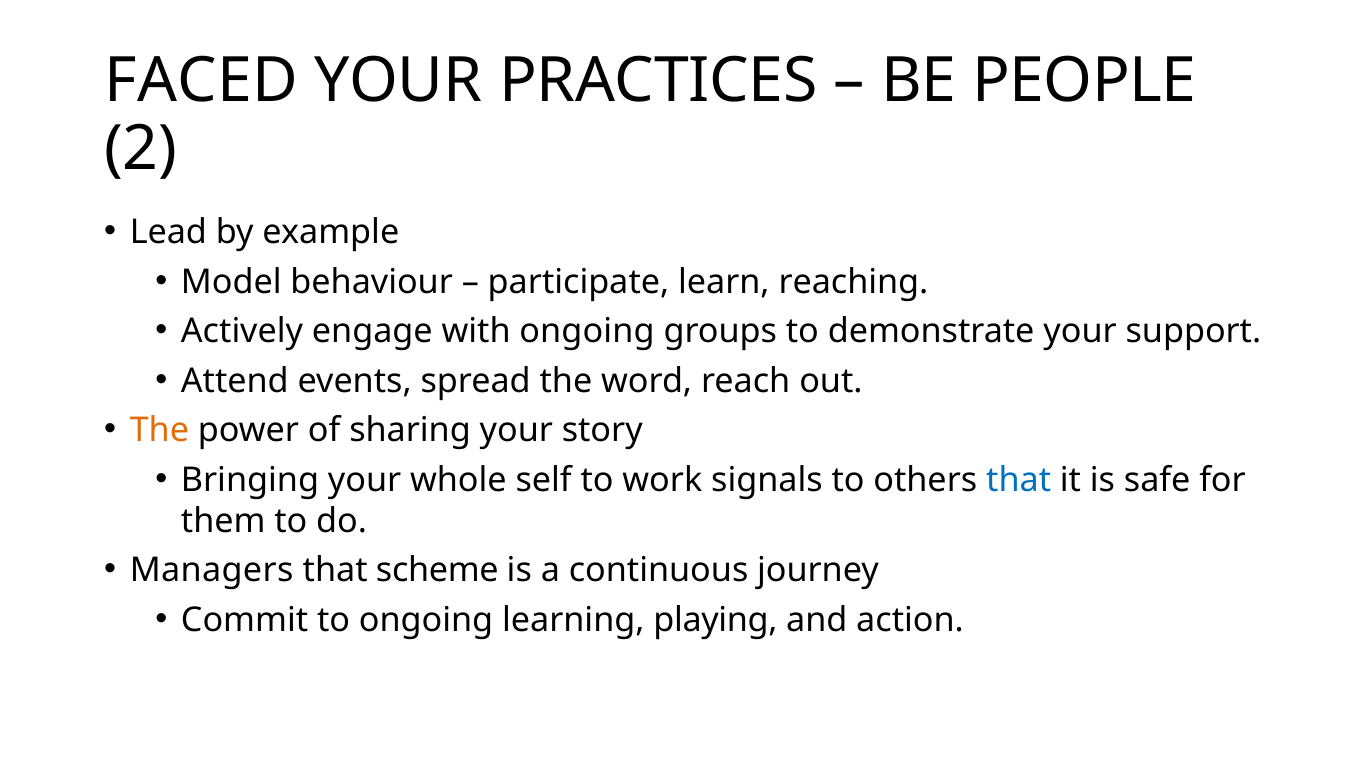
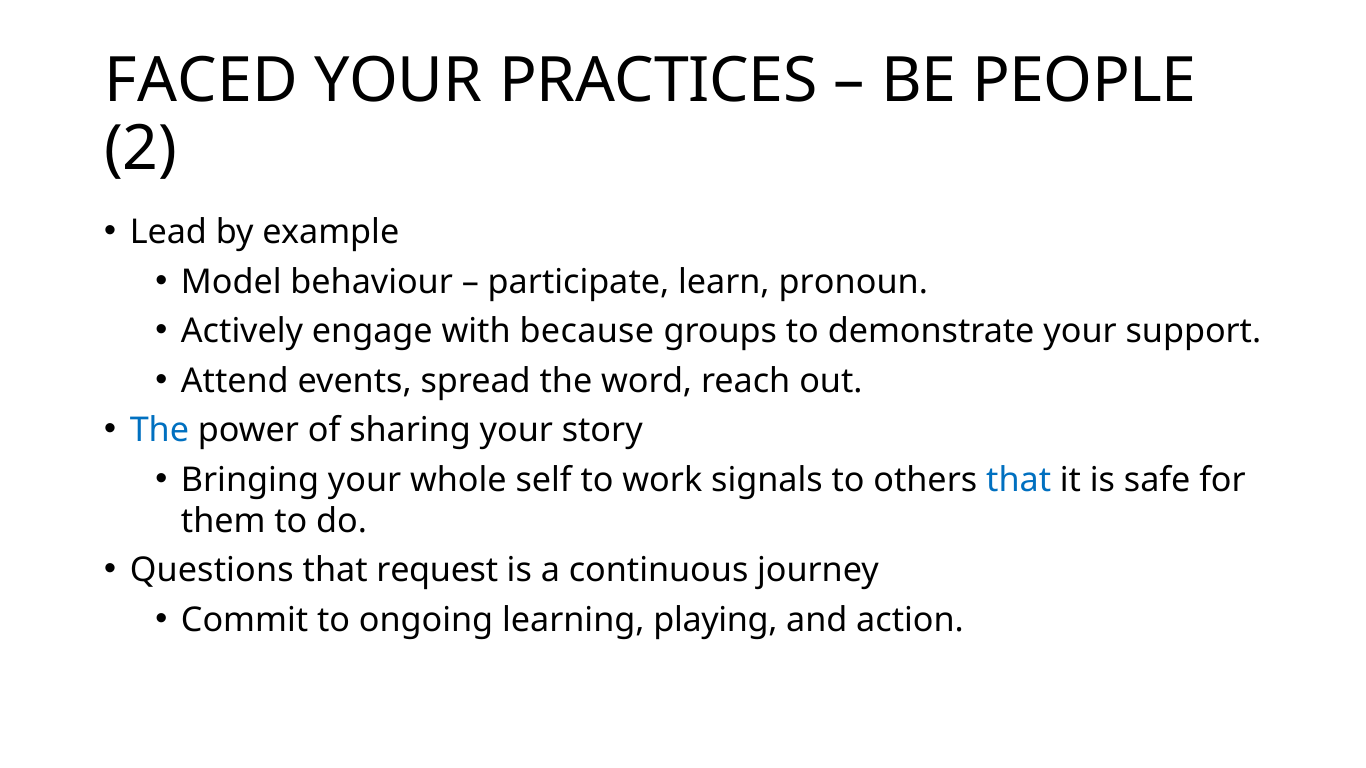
reaching: reaching -> pronoun (853, 282)
with ongoing: ongoing -> because (587, 332)
The colour: orange -> blue (159, 431)
Managers: Managers -> Questions (212, 571)
scheme: scheme -> request (437, 571)
